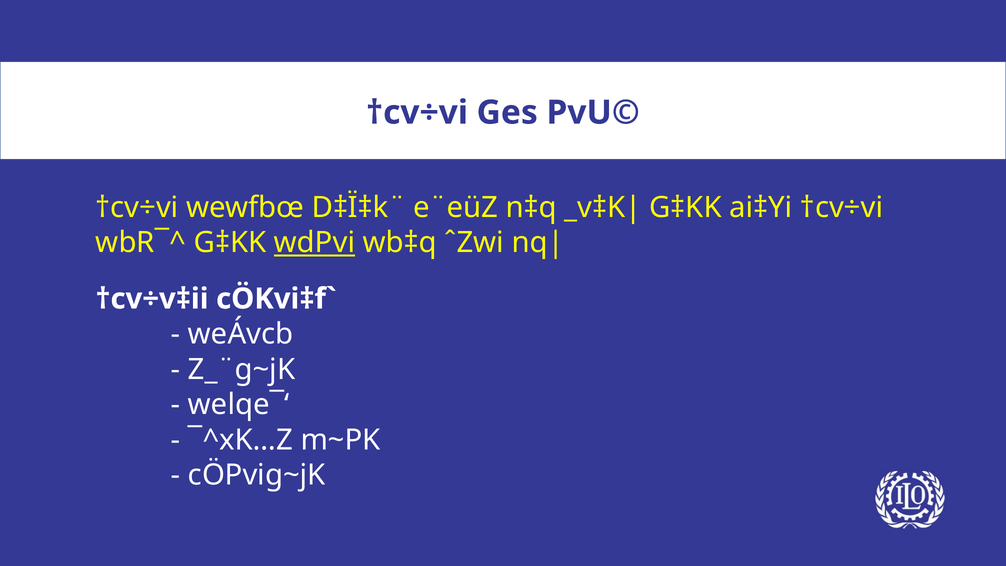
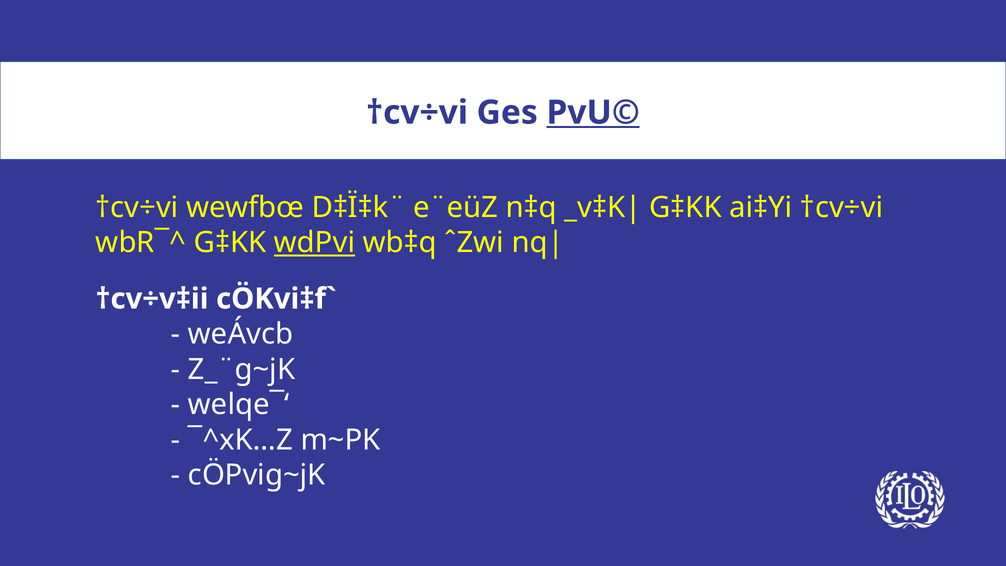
PvU© underline: none -> present (593, 113)
